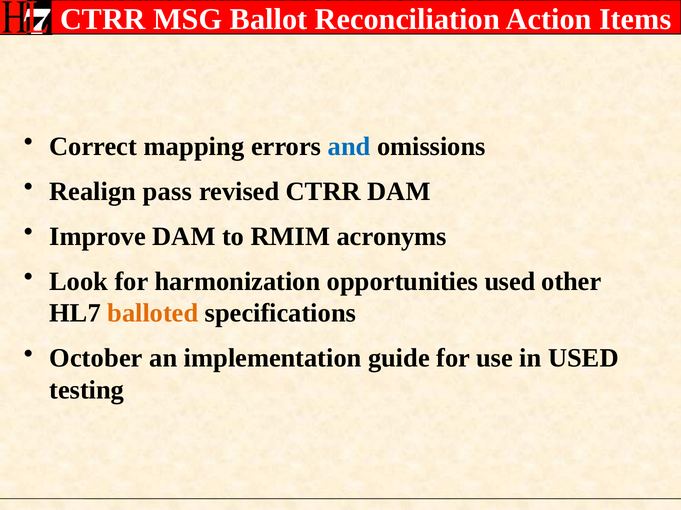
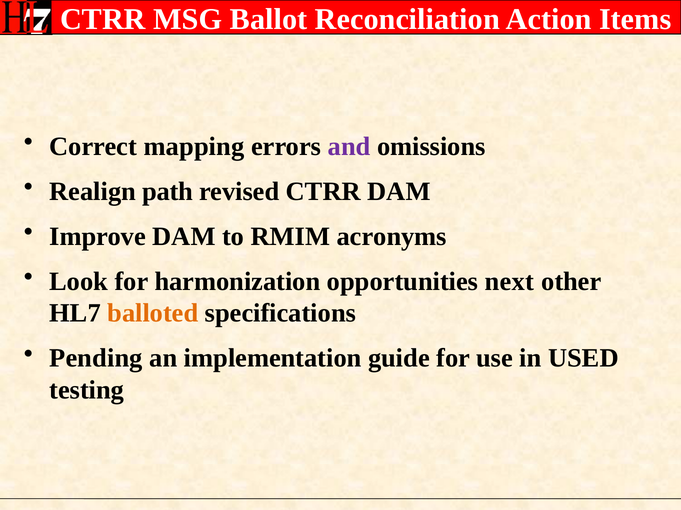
and colour: blue -> purple (349, 147)
pass: pass -> path (168, 192)
opportunities used: used -> next (510, 282)
October: October -> Pending (96, 359)
